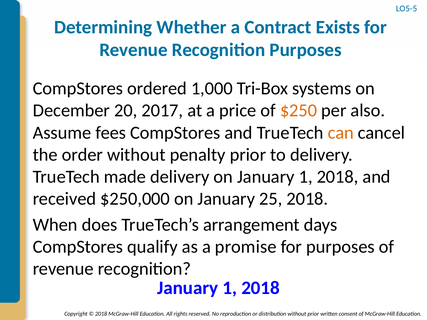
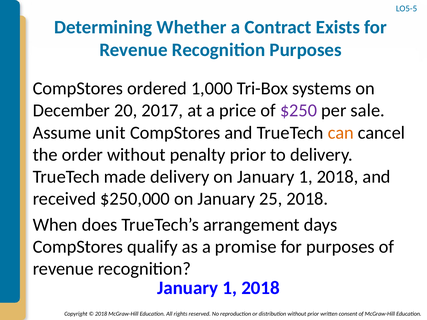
$250 colour: orange -> purple (299, 111)
also: also -> sale (368, 111)
fees: fees -> unit (111, 133)
